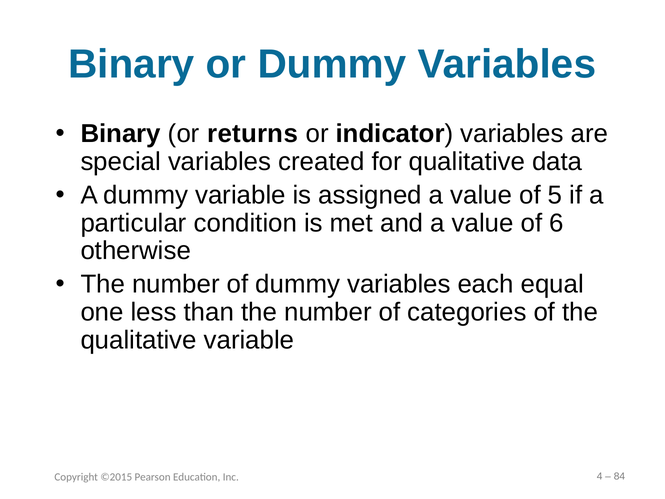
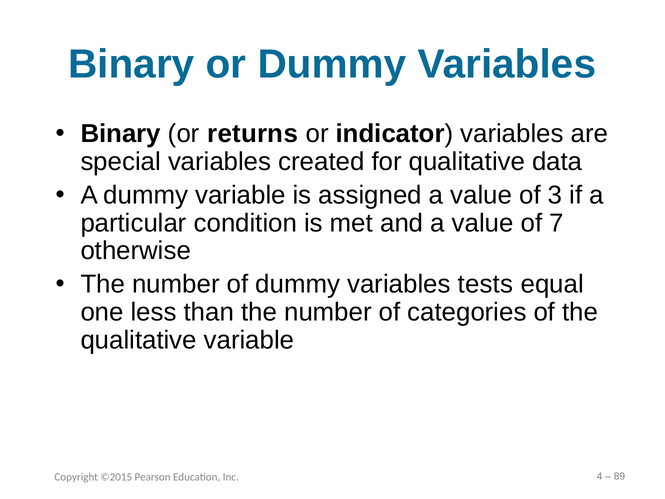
5: 5 -> 3 (555, 195)
6: 6 -> 7 (557, 223)
each: each -> tests (485, 284)
84: 84 -> 89 (619, 476)
